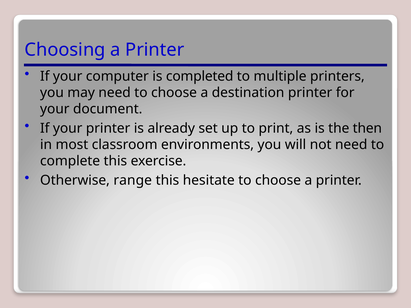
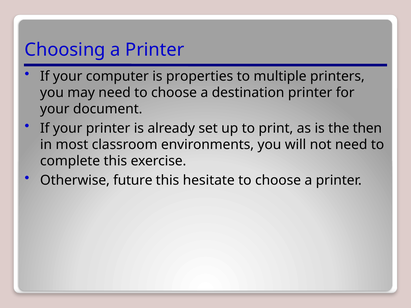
completed: completed -> properties (200, 76)
range: range -> future (133, 180)
